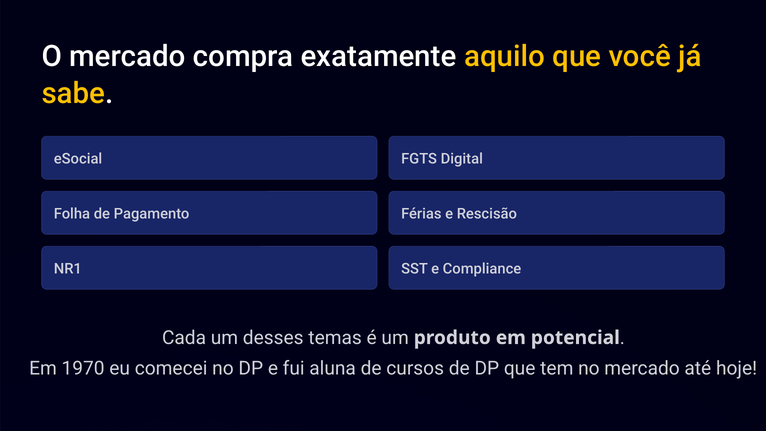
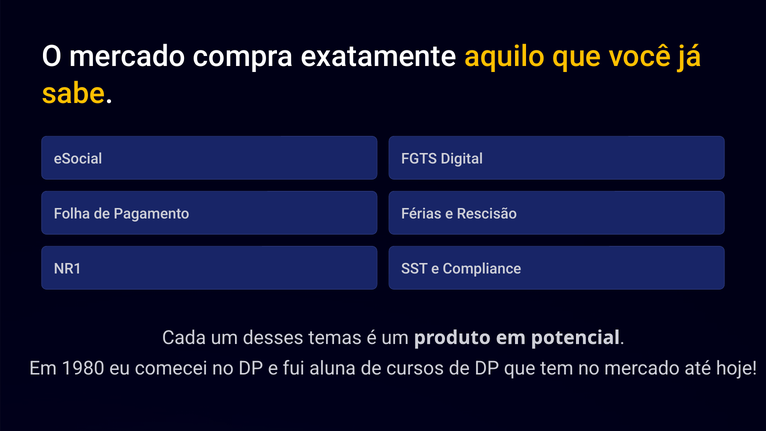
1970: 1970 -> 1980 (83, 368)
